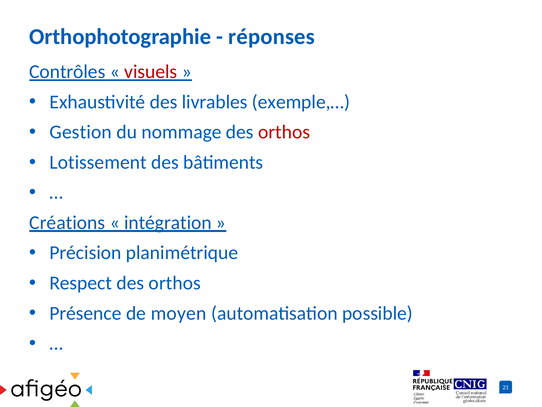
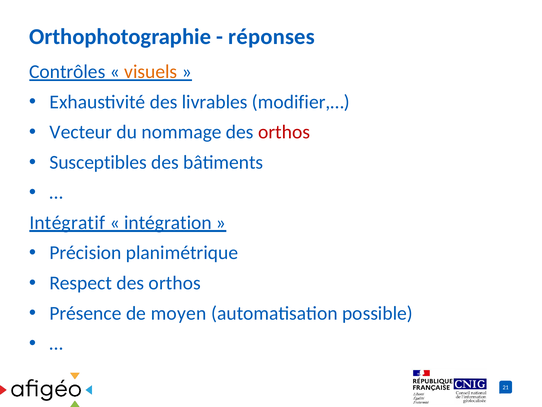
visuels colour: red -> orange (151, 72)
exemple,…: exemple,… -> modifier,… (301, 102)
Gestion: Gestion -> Vecteur (81, 132)
Lotissement: Lotissement -> Susceptibles (98, 162)
Créations: Créations -> Intégratif (67, 222)
